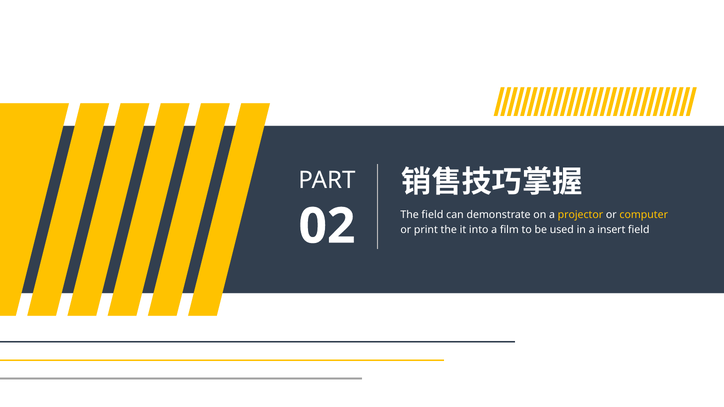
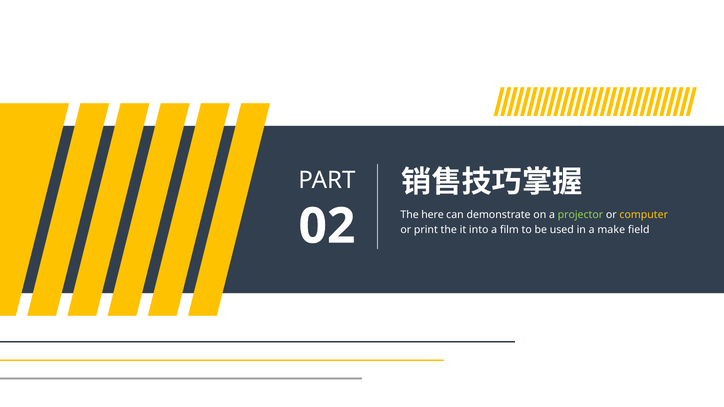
The field: field -> here (433, 215)
projector colour: yellow -> light green (580, 215)
insert: insert -> make (611, 230)
